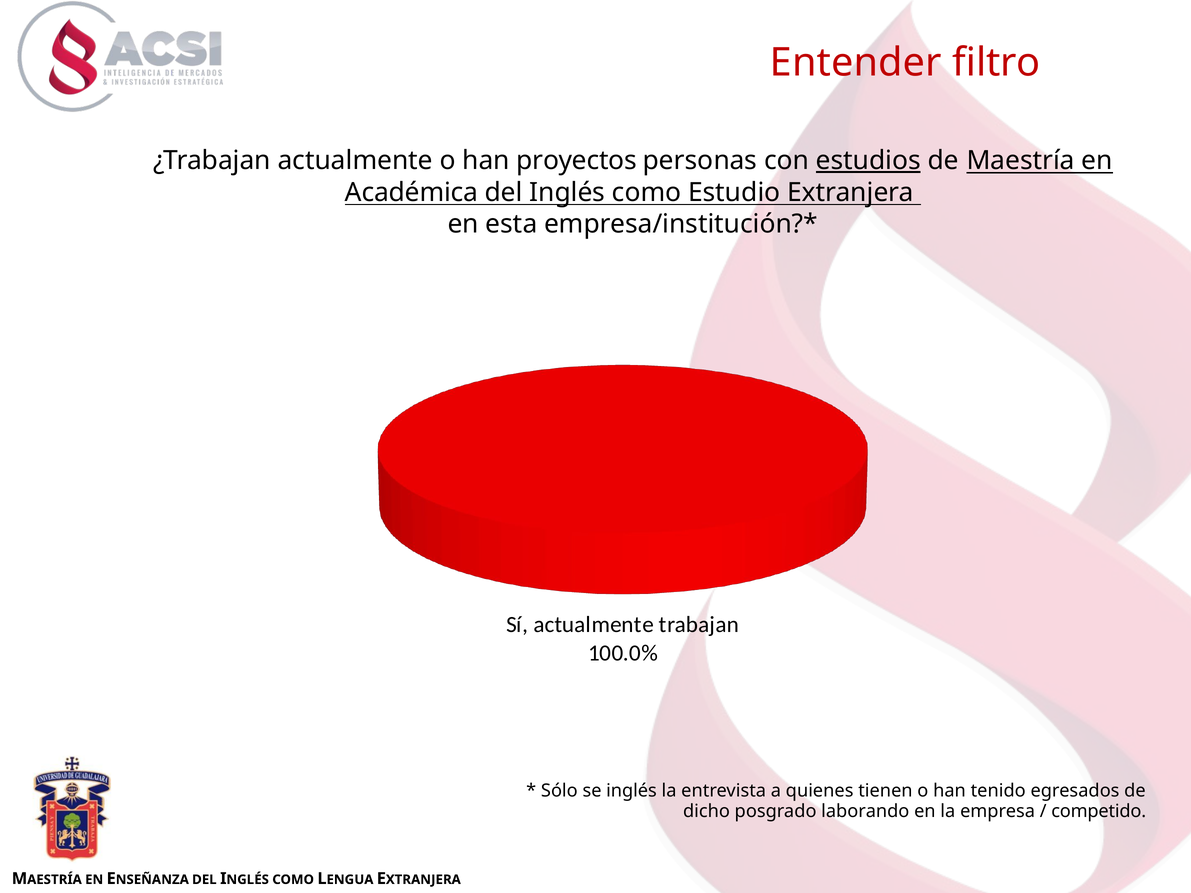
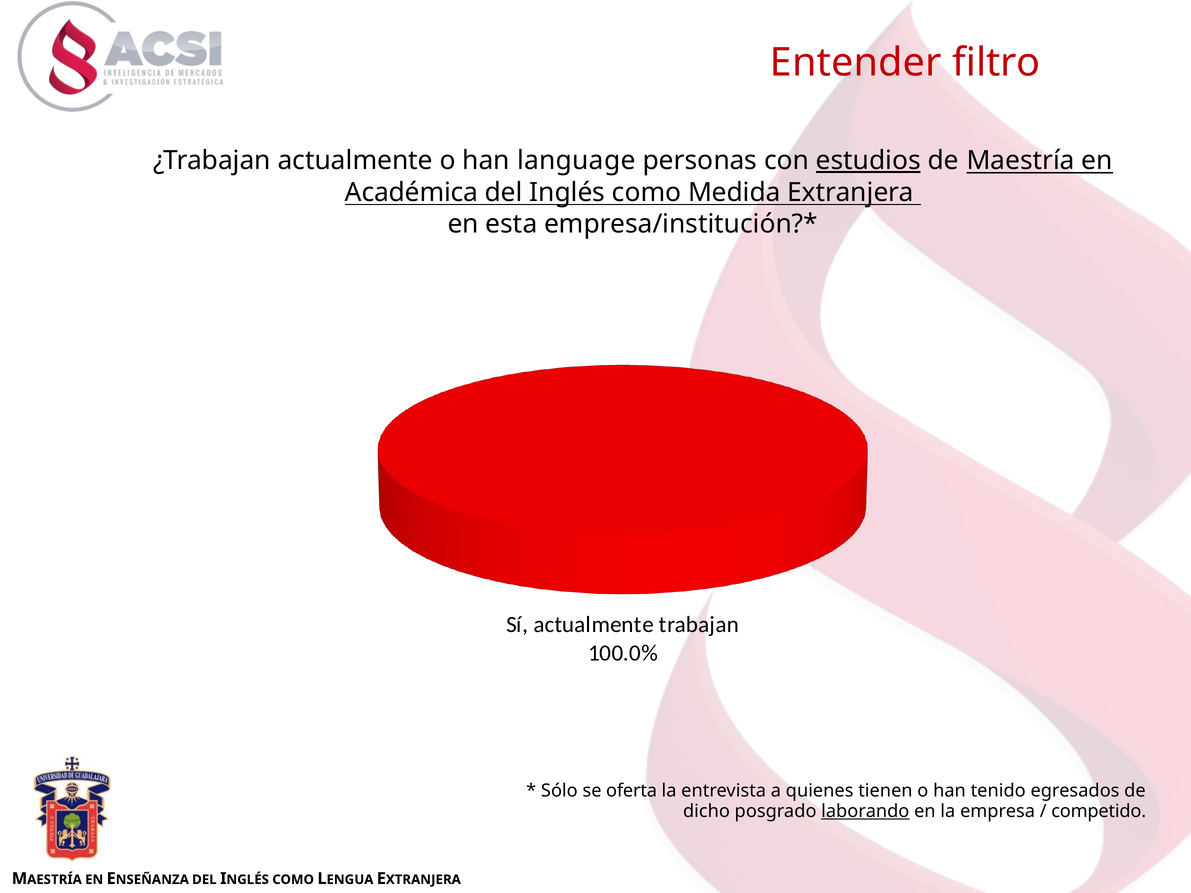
proyectos: proyectos -> language (576, 161)
Estudio: Estudio -> Medida (734, 192)
se inglés: inglés -> oferta (632, 791)
laborando underline: none -> present (865, 811)
